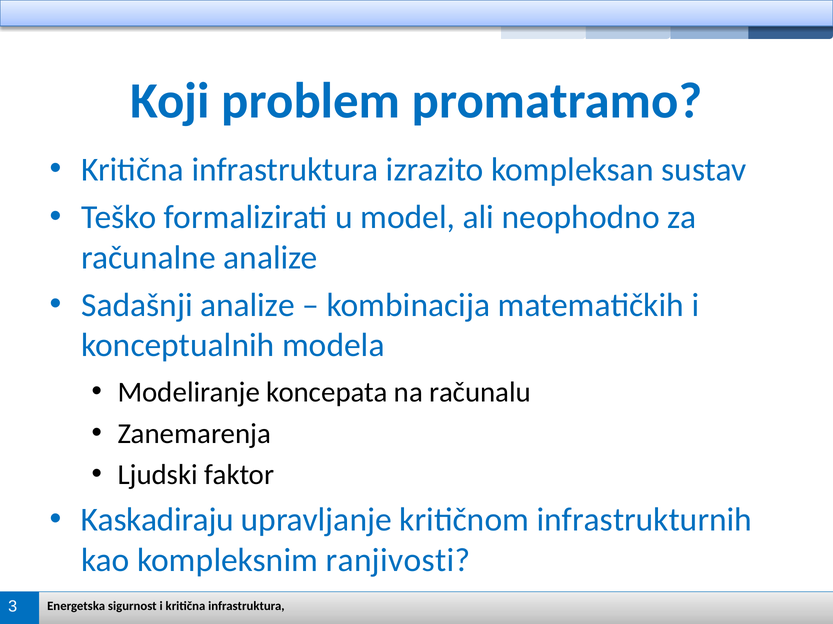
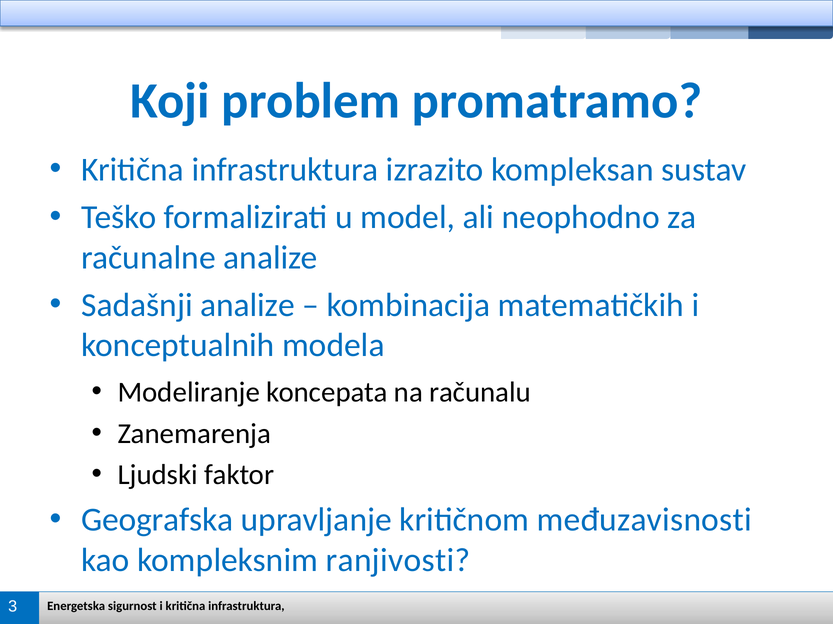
Kaskadiraju: Kaskadiraju -> Geografska (157, 520)
infrastrukturnih: infrastrukturnih -> međuzavisnosti (644, 520)
